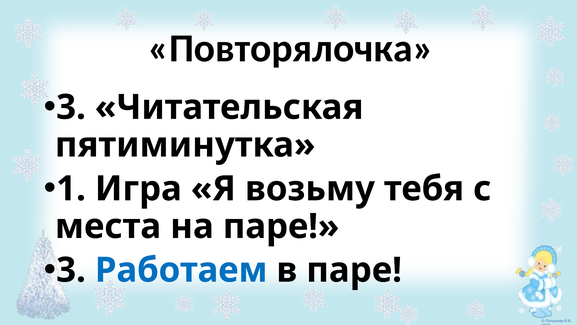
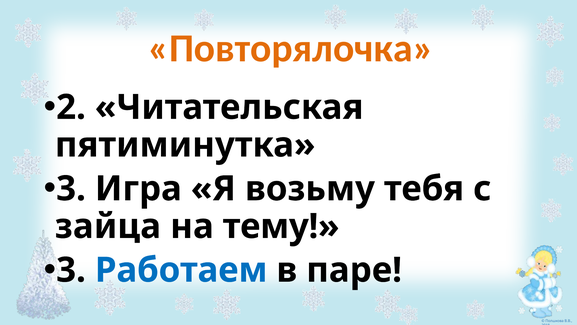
Повторялочка colour: black -> orange (291, 48)
3: 3 -> 2 (71, 107)
1: 1 -> 3 (71, 188)
места: места -> зайца (108, 226)
на паре: паре -> тему (281, 226)
